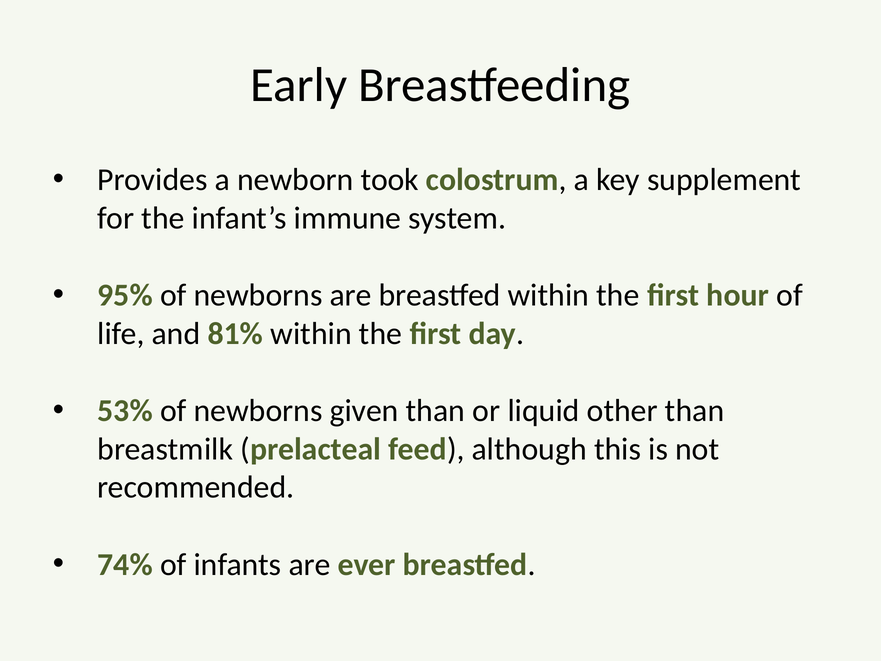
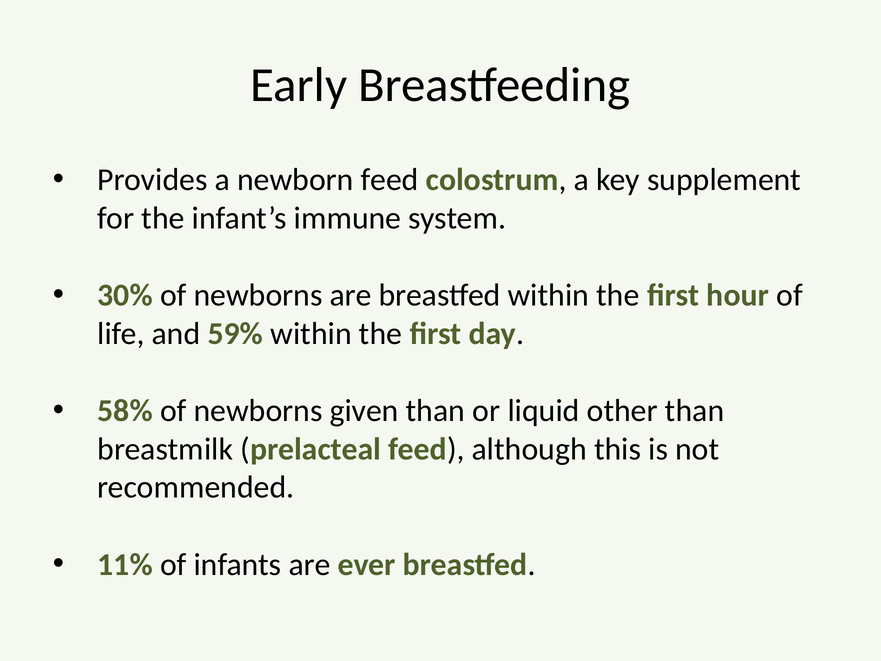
newborn took: took -> feed (390, 180)
95%: 95% -> 30% (125, 295)
81%: 81% -> 59% (235, 334)
53%: 53% -> 58% (125, 411)
74%: 74% -> 11% (125, 564)
